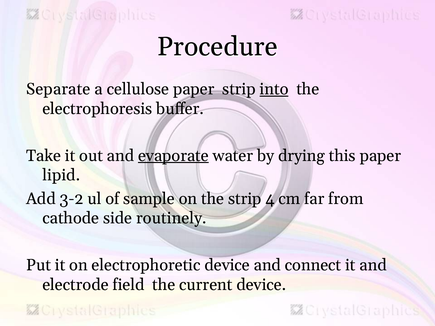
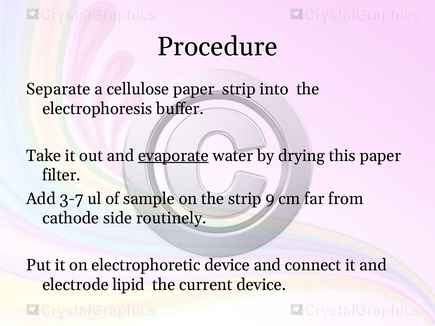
into underline: present -> none (274, 89)
lipid: lipid -> filter (61, 175)
3-2: 3-2 -> 3-7 (71, 199)
4: 4 -> 9 (270, 199)
field: field -> lipid (129, 285)
